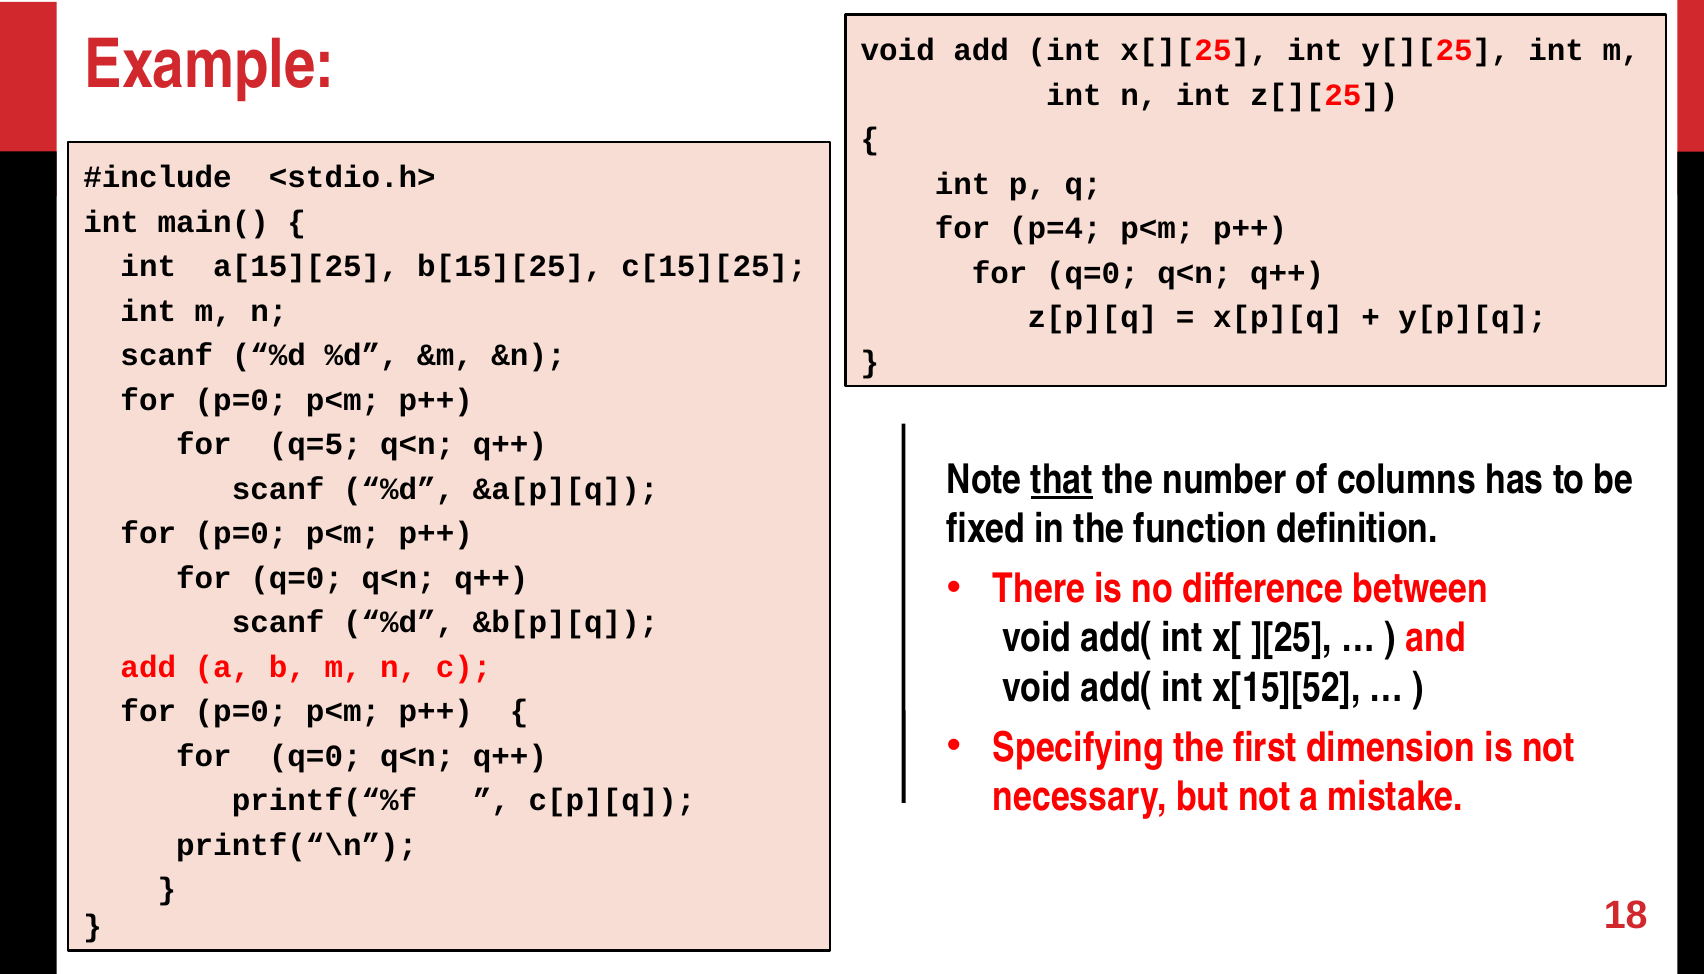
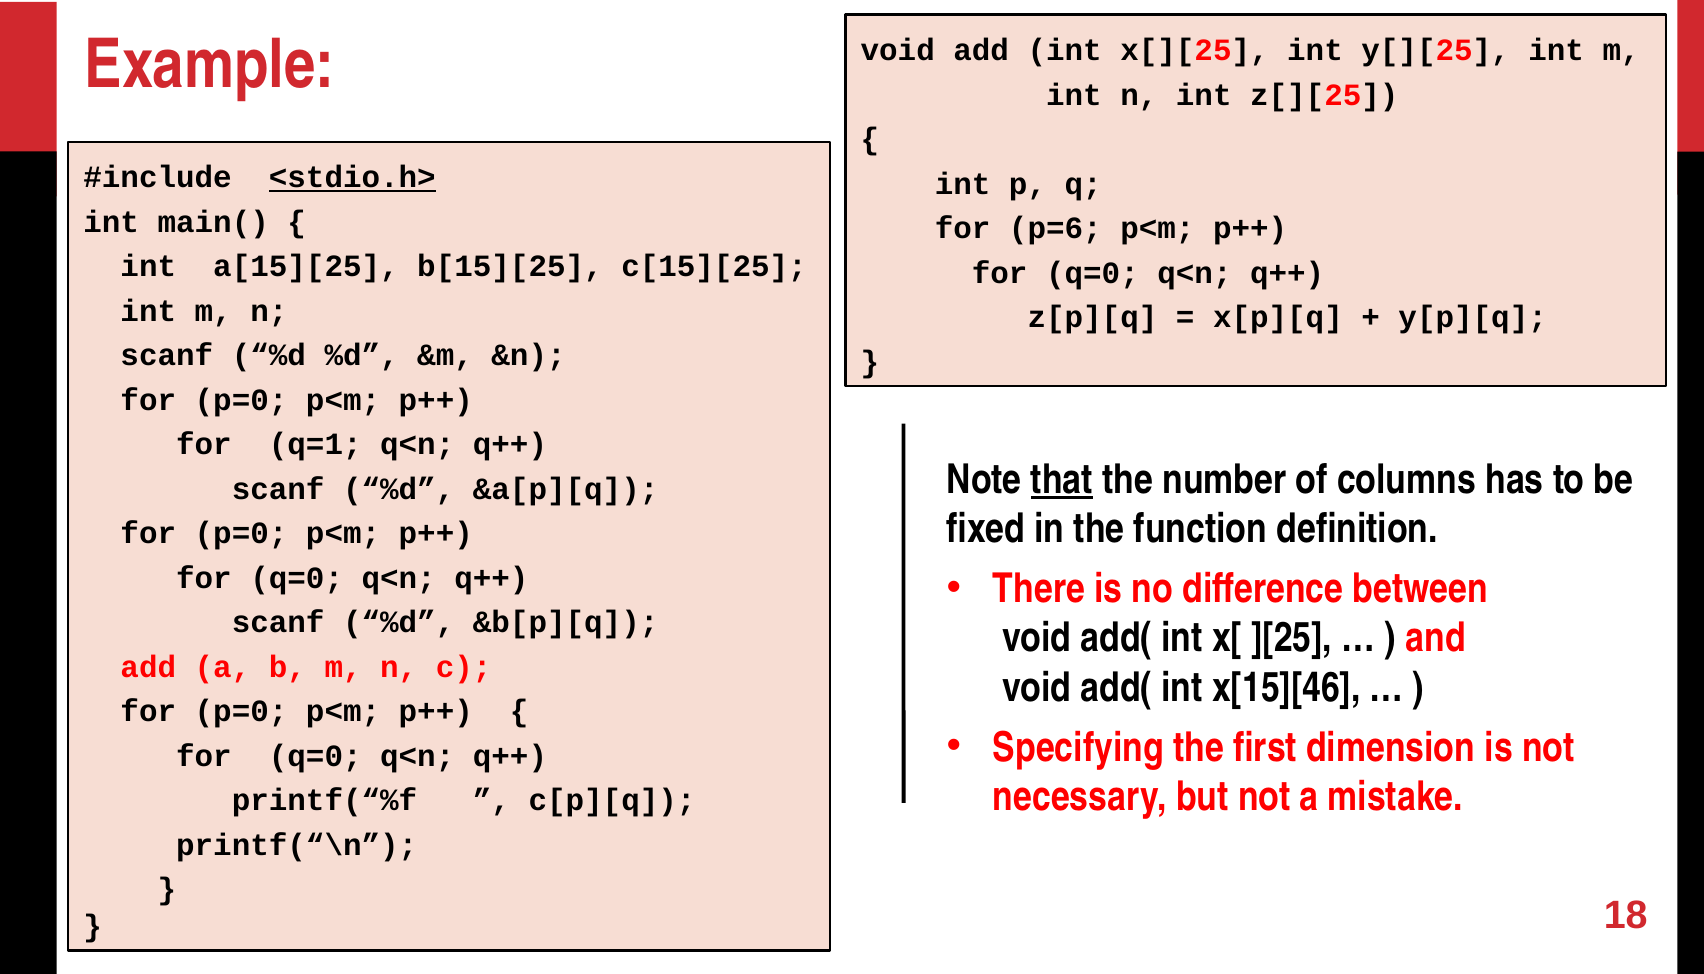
<stdio.h> underline: none -> present (352, 178)
p=4: p=4 -> p=6 (1055, 228)
q=5: q=5 -> q=1 (315, 445)
x[15][52: x[15][52 -> x[15][46 (1286, 688)
